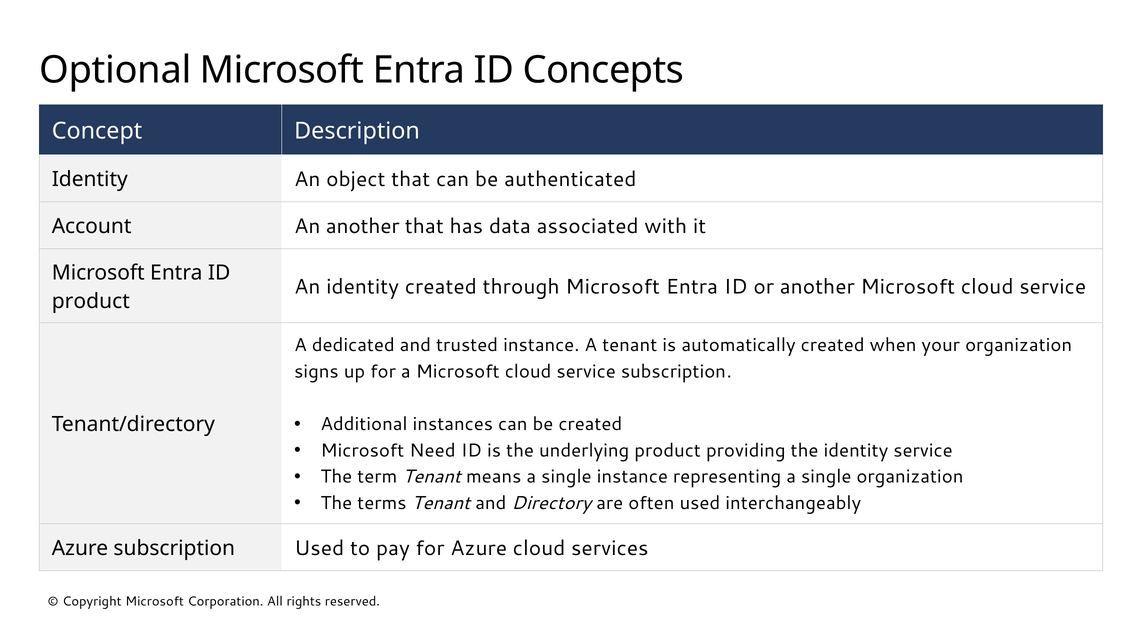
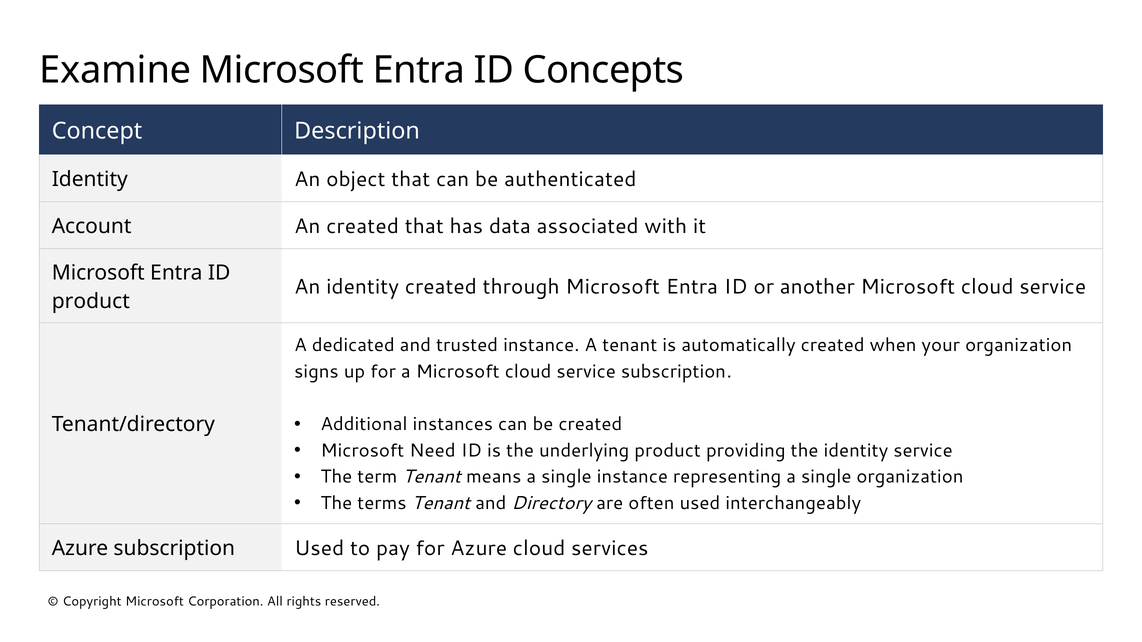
Optional: Optional -> Examine (115, 70)
An another: another -> created (363, 227)
